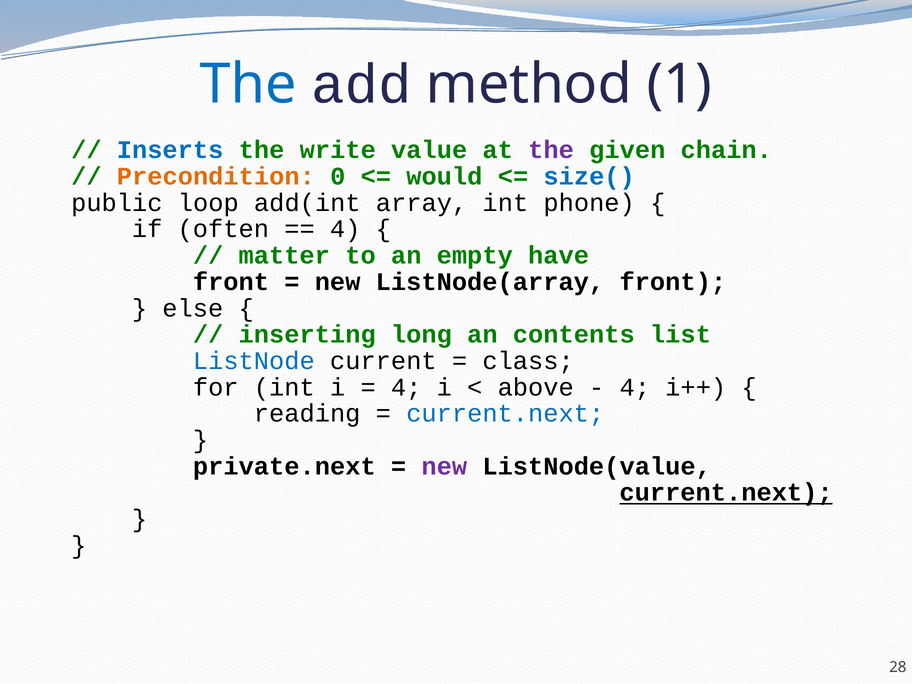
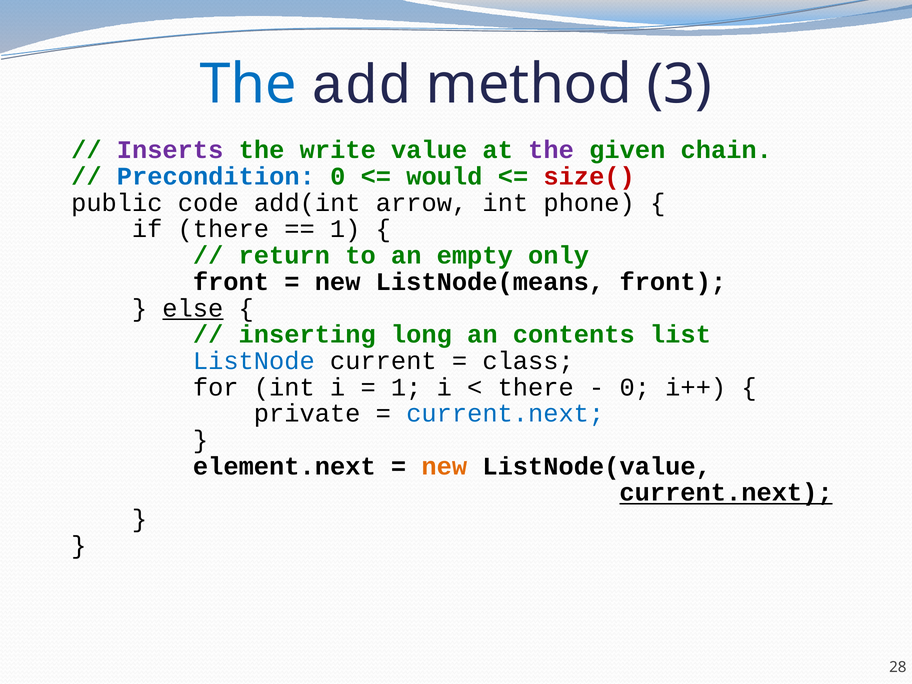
1: 1 -> 3 (679, 84)
Inserts colour: blue -> purple (170, 150)
Precondition colour: orange -> blue (216, 176)
size( colour: blue -> red (589, 176)
loop: loop -> code (208, 203)
array: array -> arrow (422, 203)
if often: often -> there (223, 229)
4: 4 -> 1 (345, 229)
matter: matter -> return (284, 255)
have: have -> only (559, 255)
ListNode(array: ListNode(array -> ListNode(means (490, 282)
else underline: none -> present (193, 308)
4: 4 -> 1 (406, 387)
above: above -> there (536, 387)
4: 4 -> 0 (635, 387)
reading: reading -> private (307, 414)
private.next: private.next -> element.next (284, 466)
new colour: purple -> orange (444, 466)
